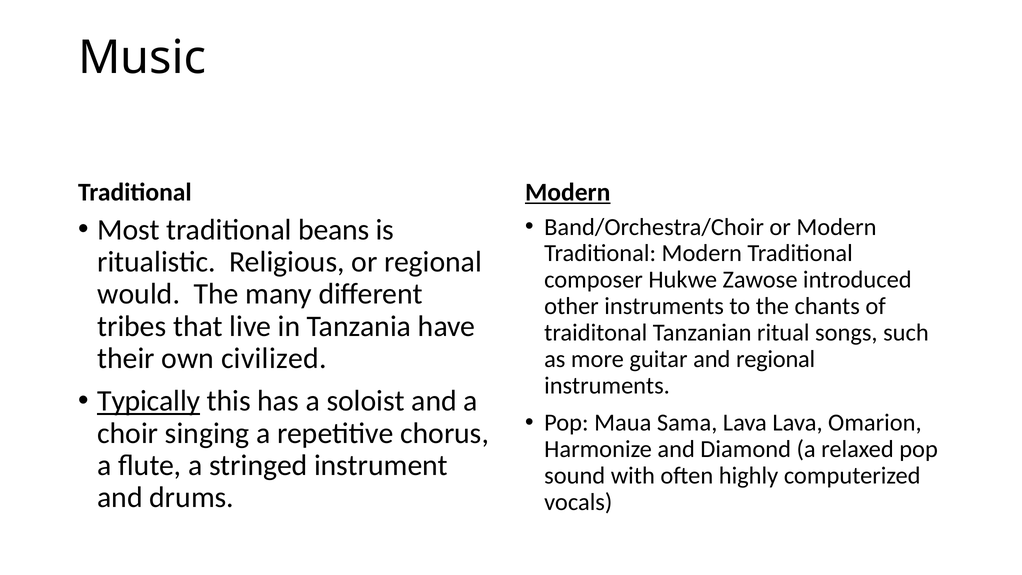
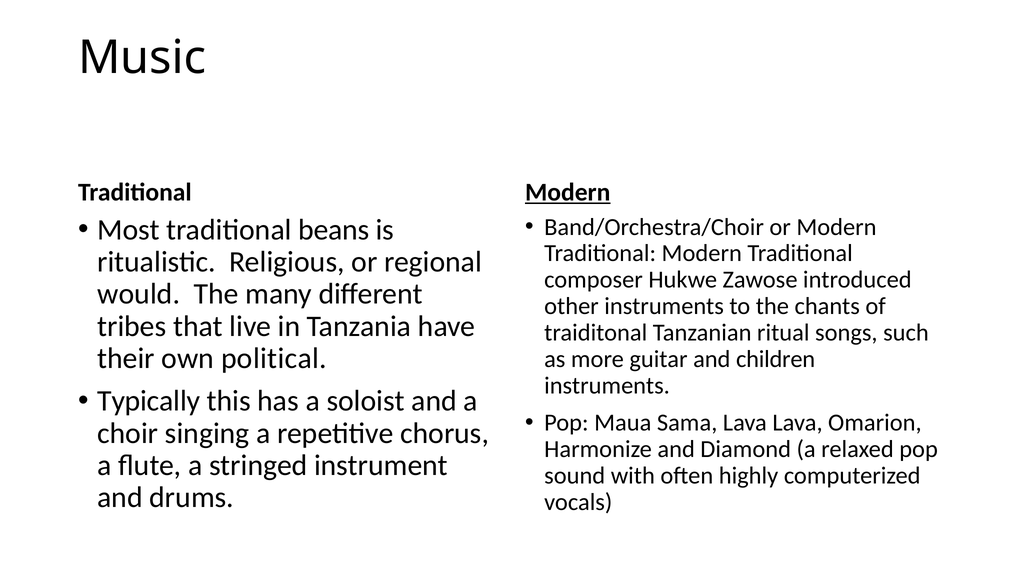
civilized: civilized -> political (274, 358)
and regional: regional -> children (776, 359)
Typically underline: present -> none (149, 401)
